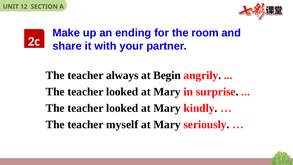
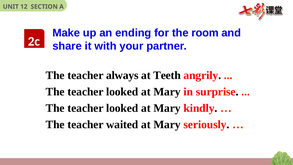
Begin: Begin -> Teeth (167, 75)
myself: myself -> waited (122, 124)
